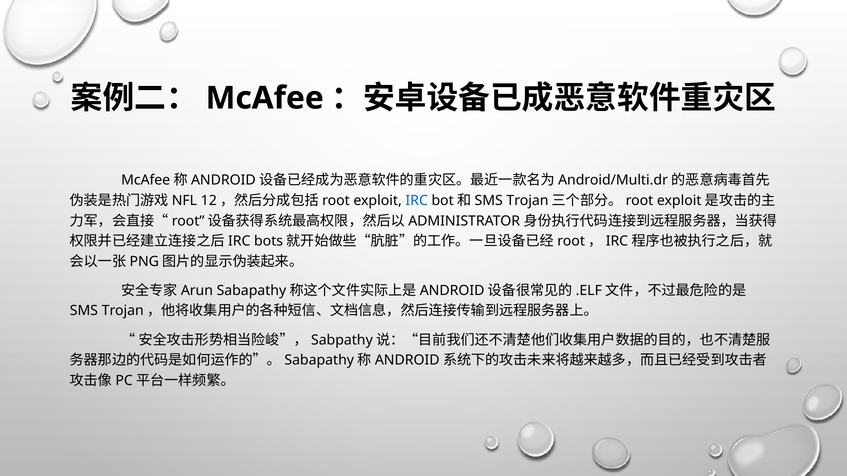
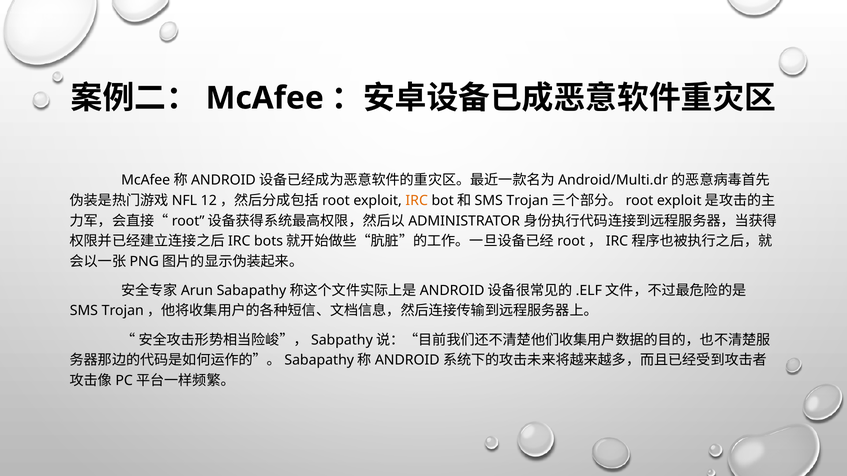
IRC colour: blue -> orange (417, 201)
